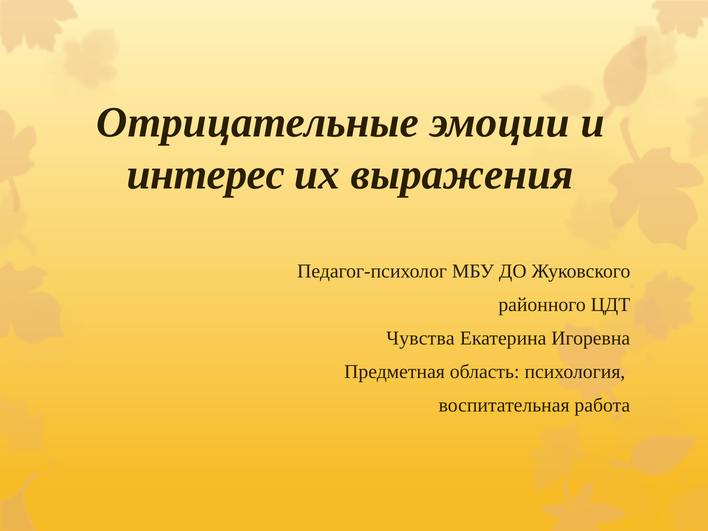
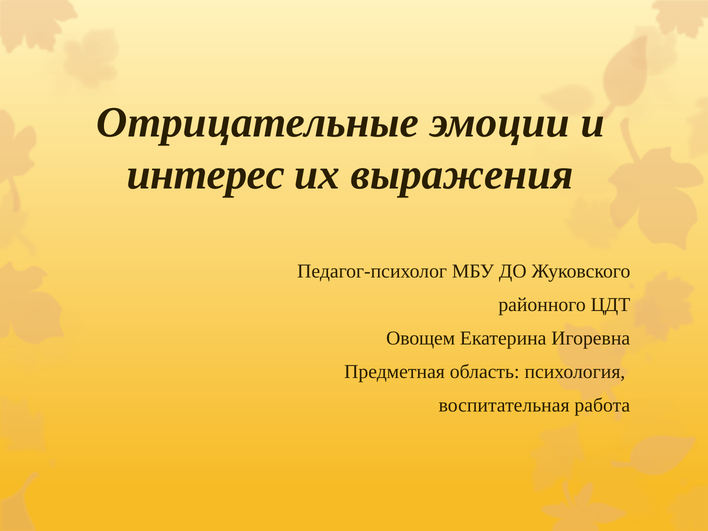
Чувства: Чувства -> Овощем (421, 338)
